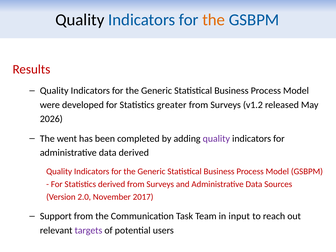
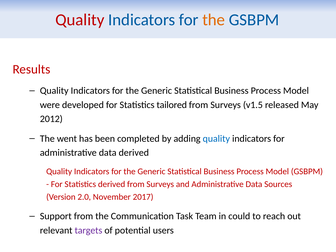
Quality colour: black -> red (80, 20)
greater: greater -> tailored (172, 105)
v1.2: v1.2 -> v1.5 (253, 105)
2026: 2026 -> 2012 (51, 119)
quality colour: purple -> blue (216, 139)
input: input -> could (239, 216)
